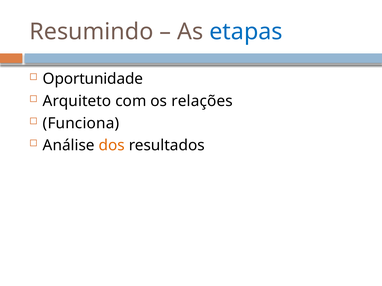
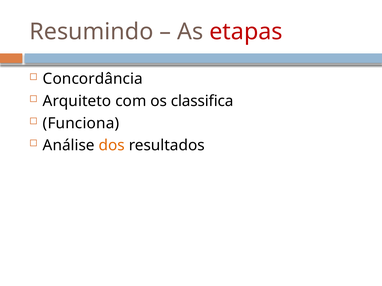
etapas colour: blue -> red (246, 32)
Oportunidade: Oportunidade -> Concordância (93, 79)
relações: relações -> classifica (202, 101)
